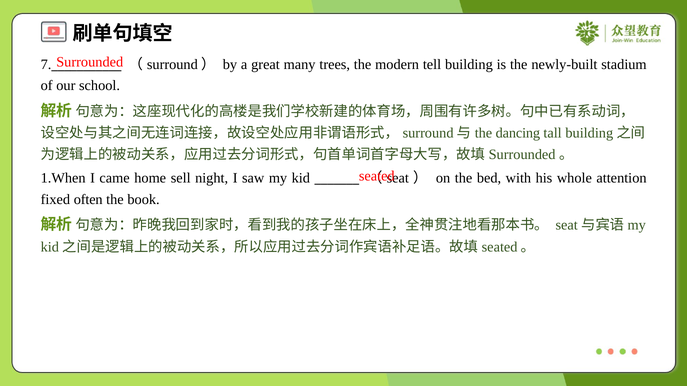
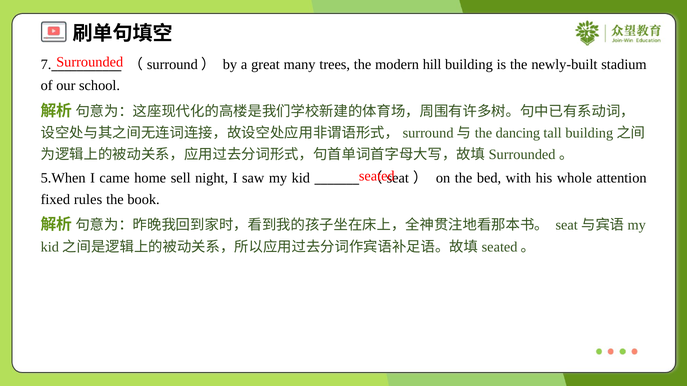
tell: tell -> hill (432, 64)
1.When: 1.When -> 5.When (63, 178)
often: often -> rules (88, 200)
